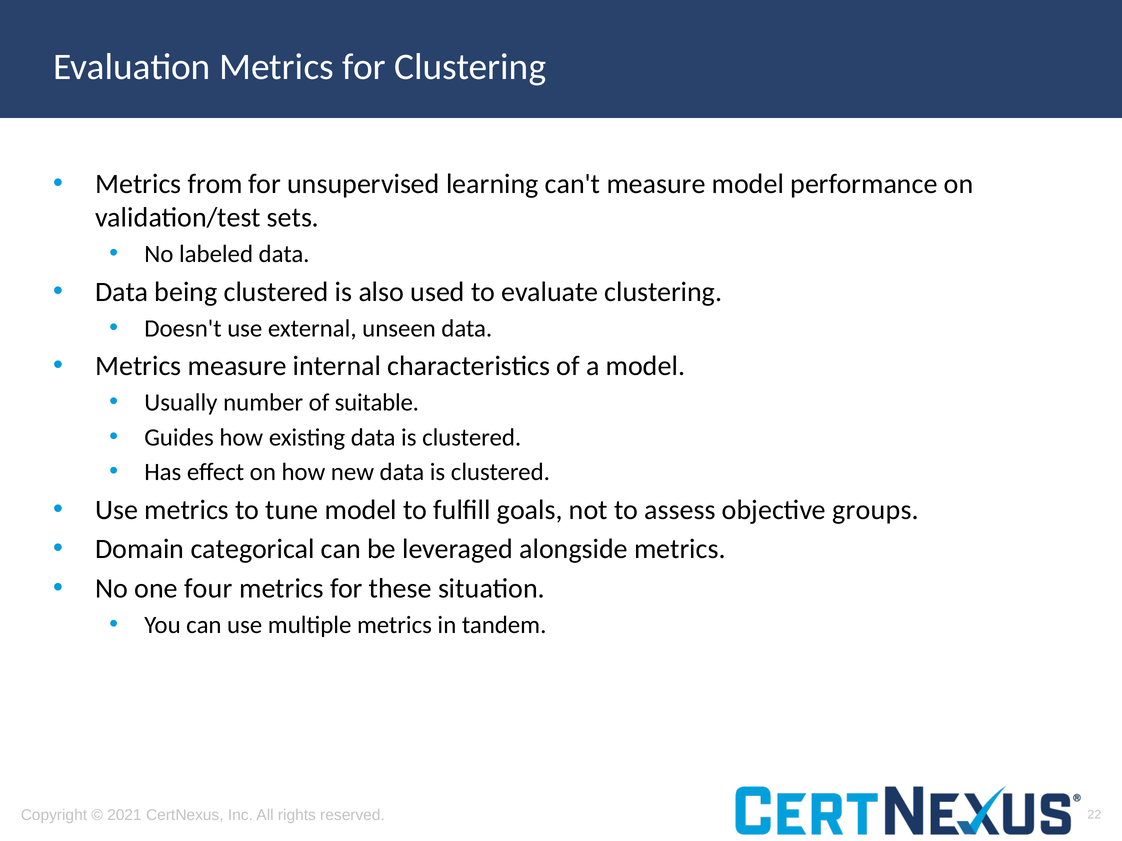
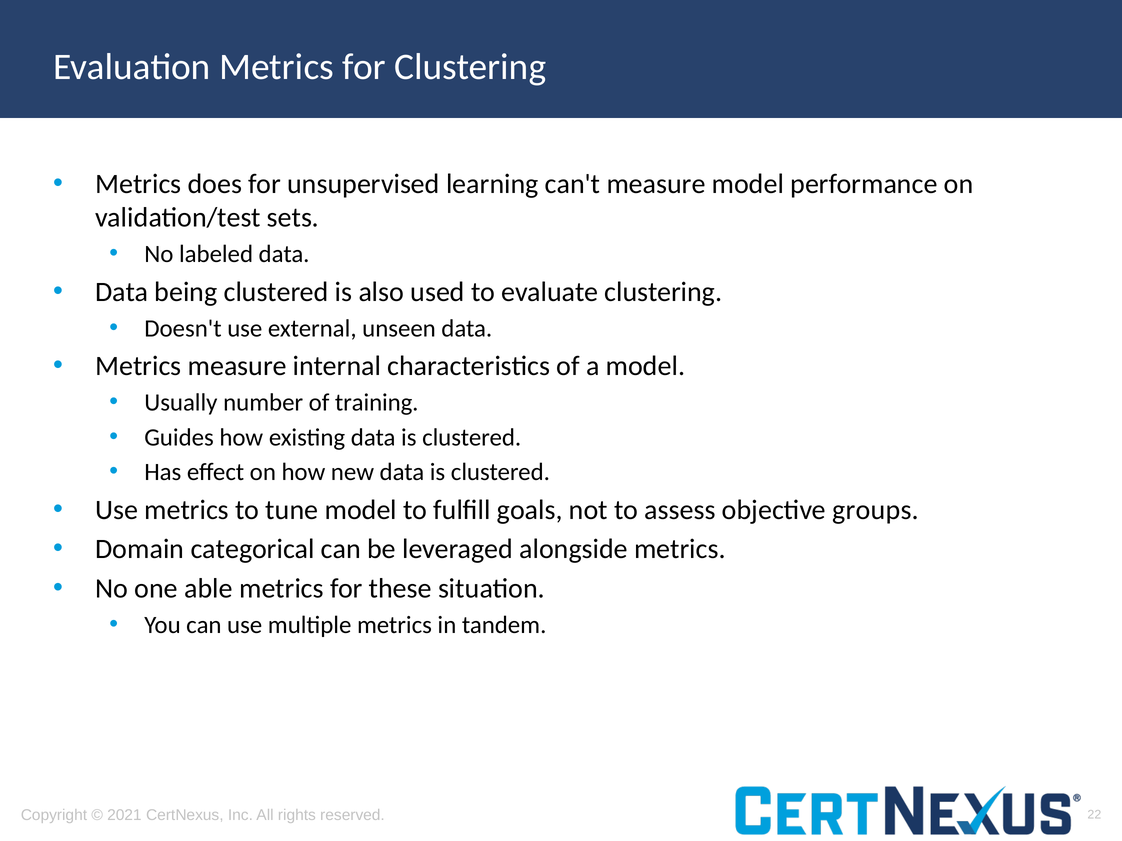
from: from -> does (215, 184)
suitable: suitable -> training (377, 403)
four: four -> able (208, 589)
